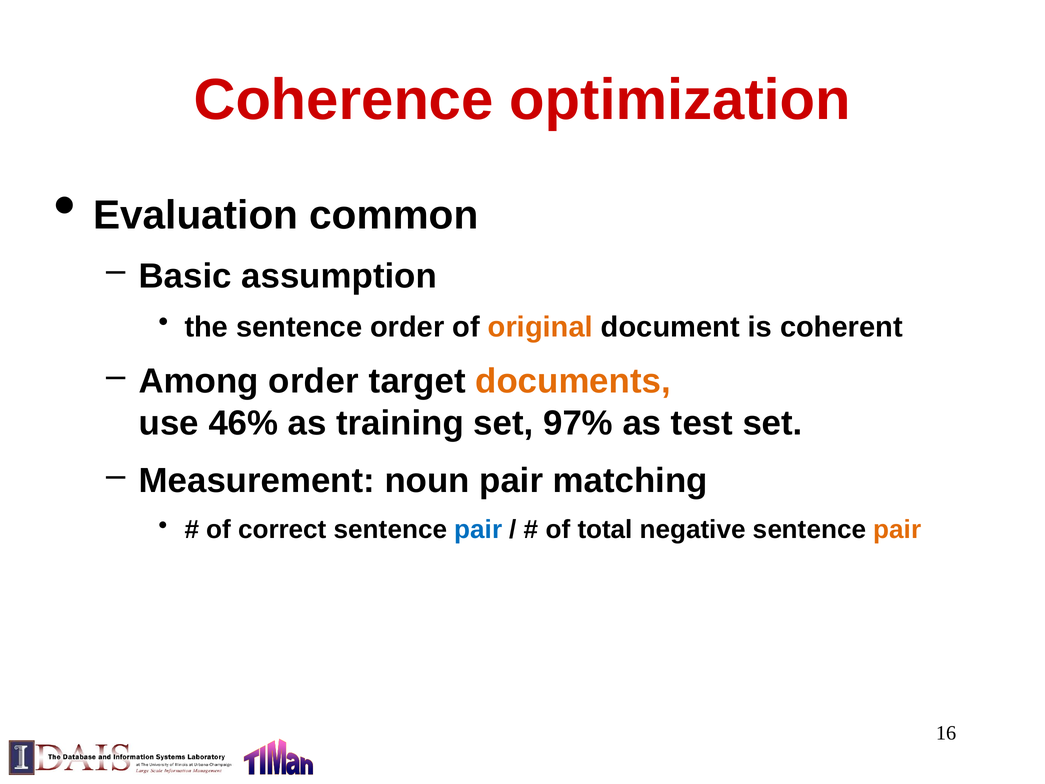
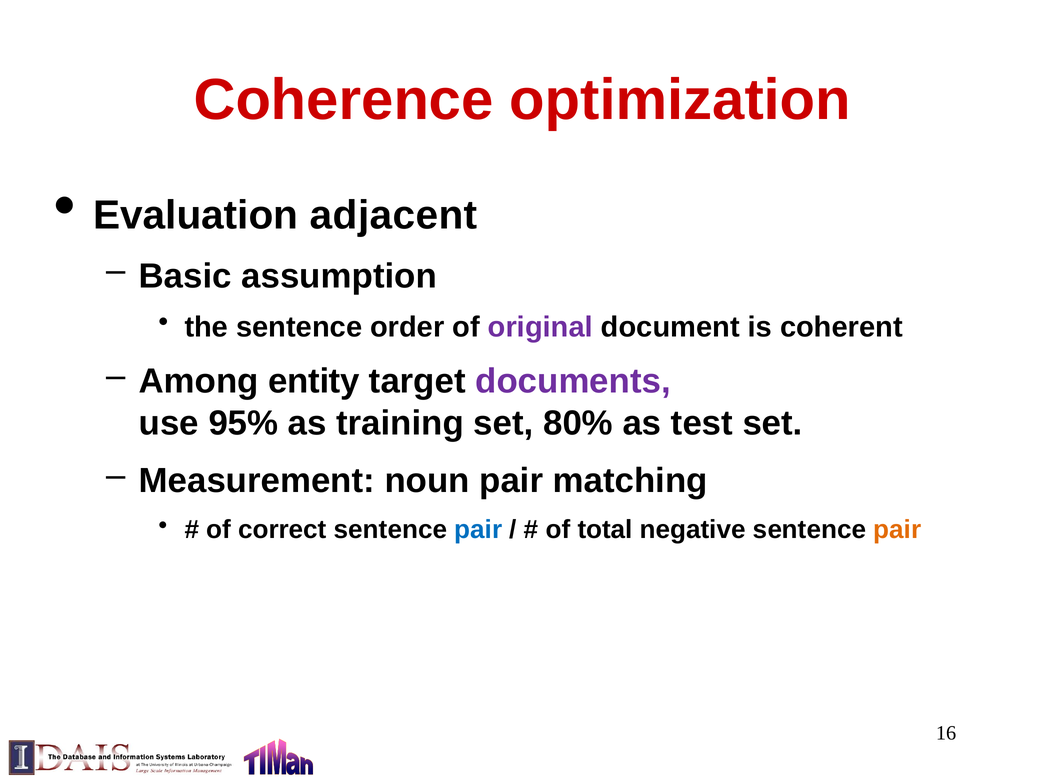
common: common -> adjacent (394, 215)
original colour: orange -> purple (540, 327)
Among order: order -> entity (314, 381)
documents colour: orange -> purple (573, 381)
46%: 46% -> 95% (243, 423)
97%: 97% -> 80% (578, 423)
